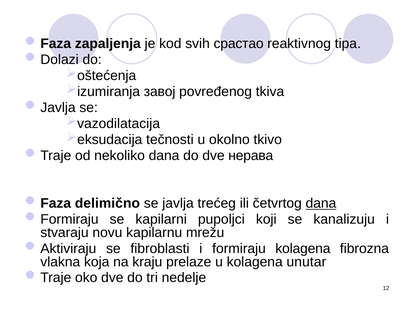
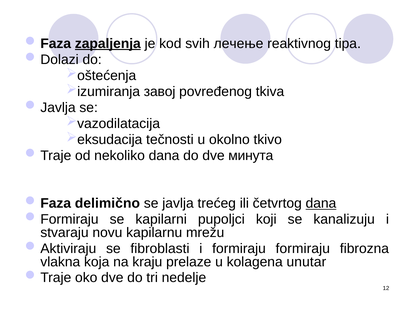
zapaljenja underline: none -> present (108, 44)
срастао: срастао -> лечење (239, 44)
нерава: нерава -> минута (251, 156)
formiraju kolagena: kolagena -> formiraju (303, 249)
